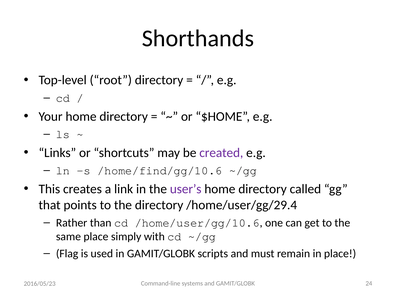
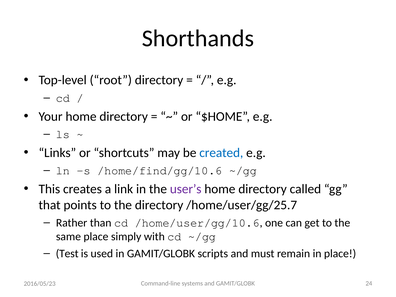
created colour: purple -> blue (221, 153)
/home/user/gg/29.4: /home/user/gg/29.4 -> /home/user/gg/25.7 (242, 205)
Flag: Flag -> Test (67, 254)
